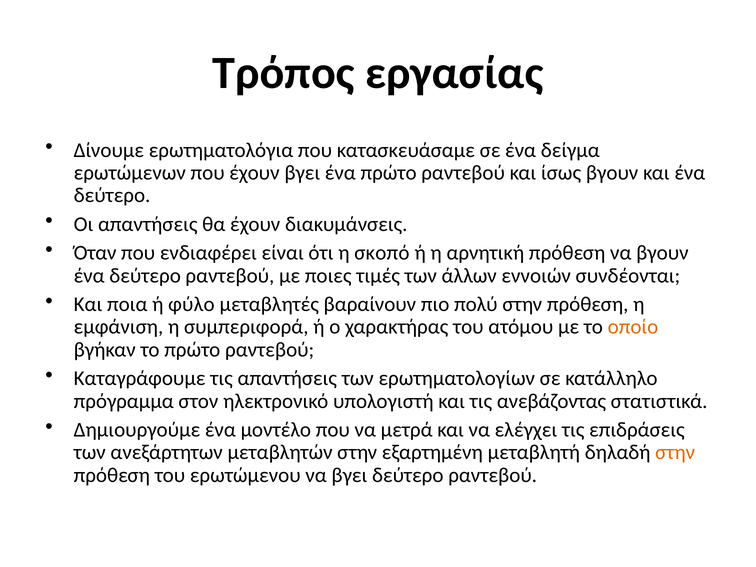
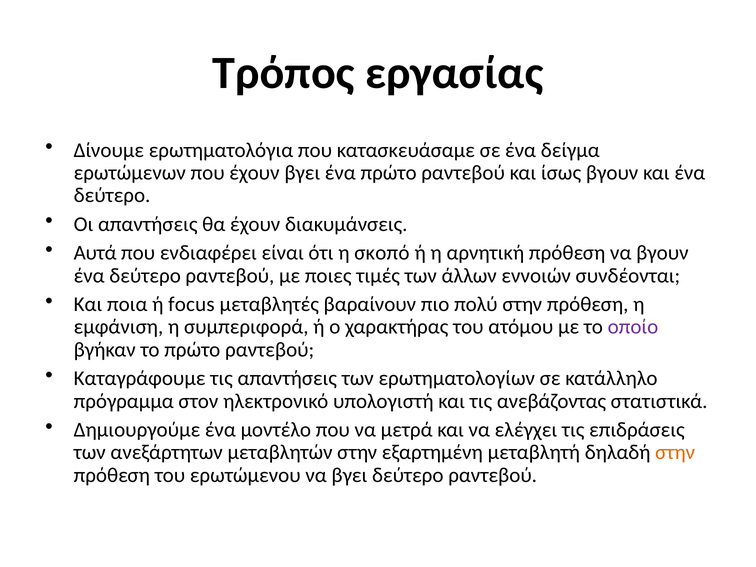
Όταν: Όταν -> Αυτά (95, 253)
φύλο: φύλο -> focus (191, 304)
οποίο colour: orange -> purple (633, 327)
